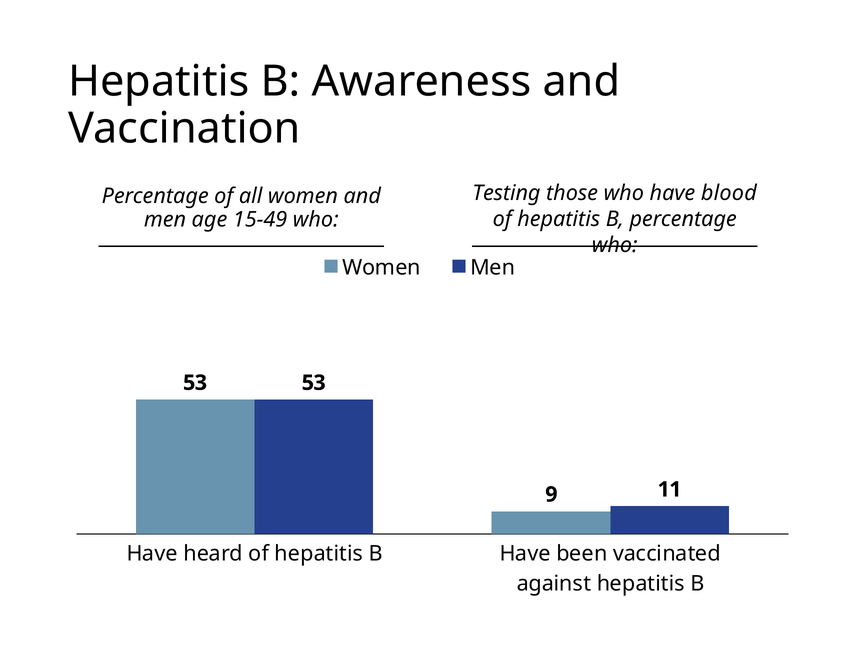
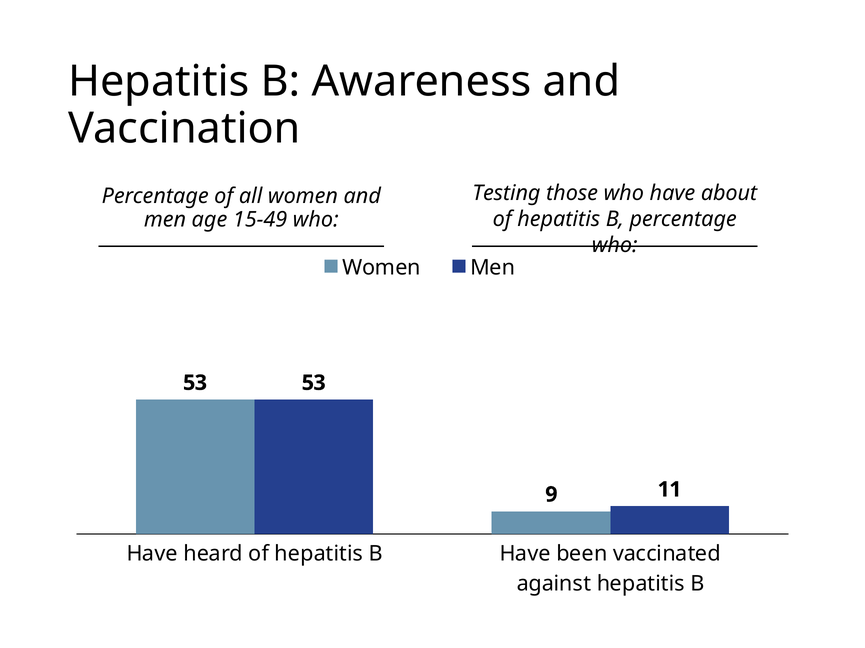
blood: blood -> about (729, 193)
